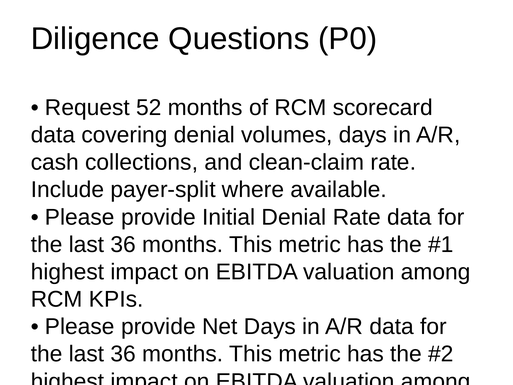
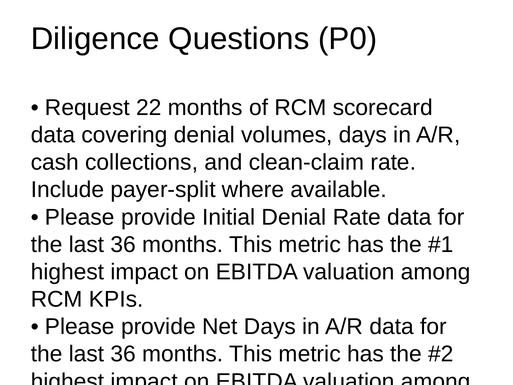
52: 52 -> 22 (149, 108)
